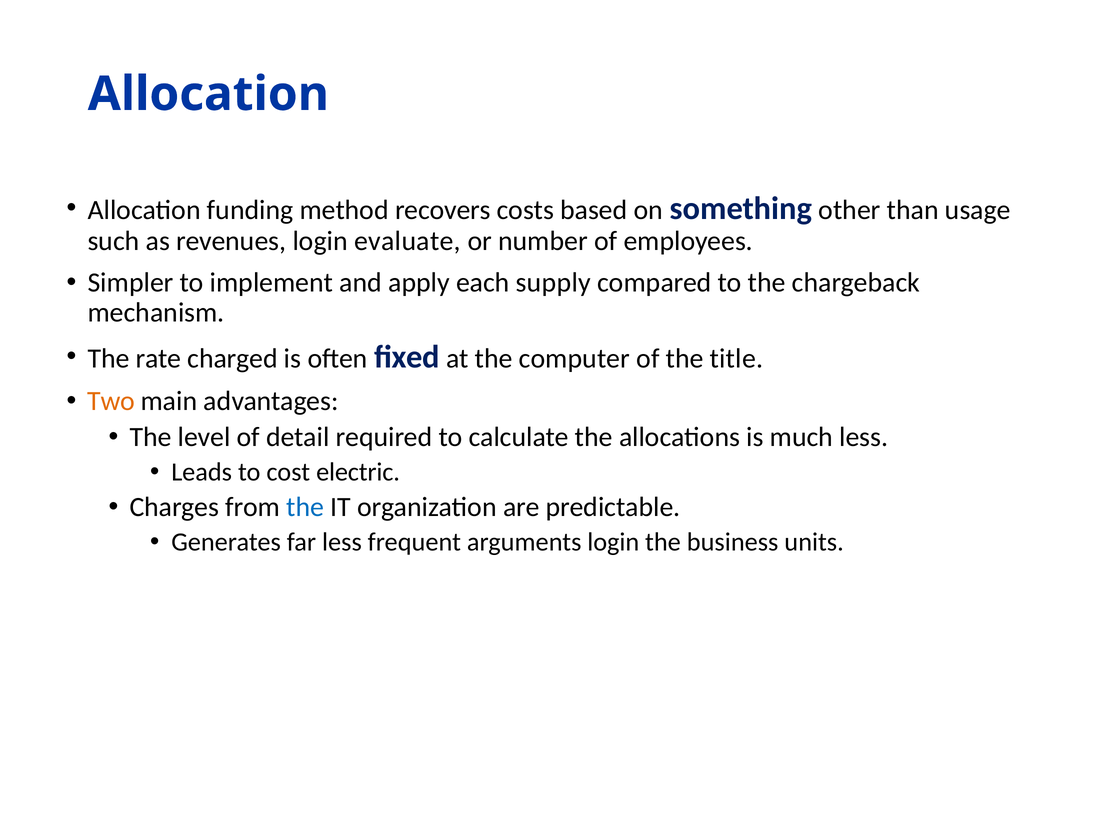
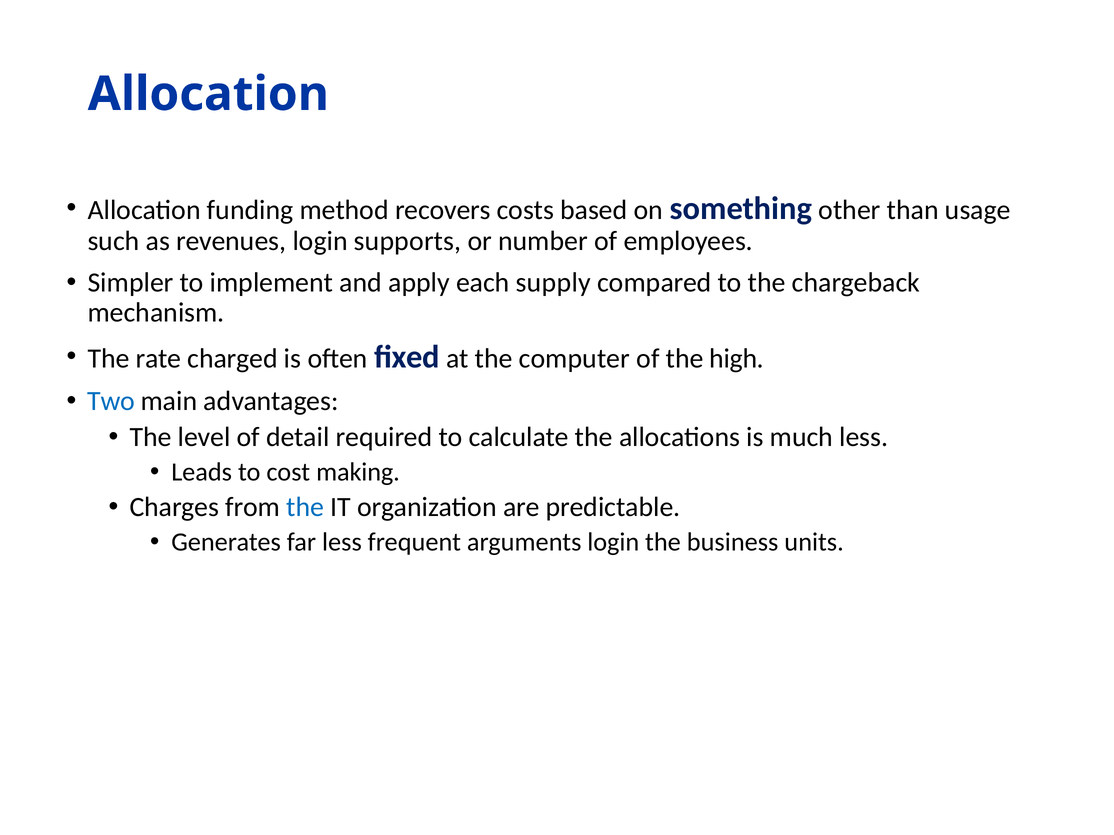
evaluate: evaluate -> supports (408, 241)
title: title -> high (737, 359)
Two colour: orange -> blue (111, 401)
electric: electric -> making (358, 472)
